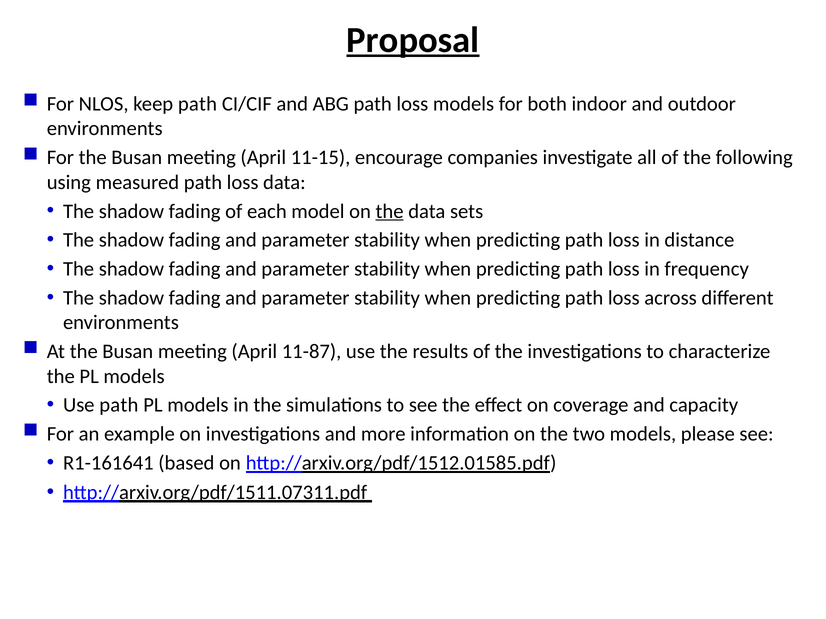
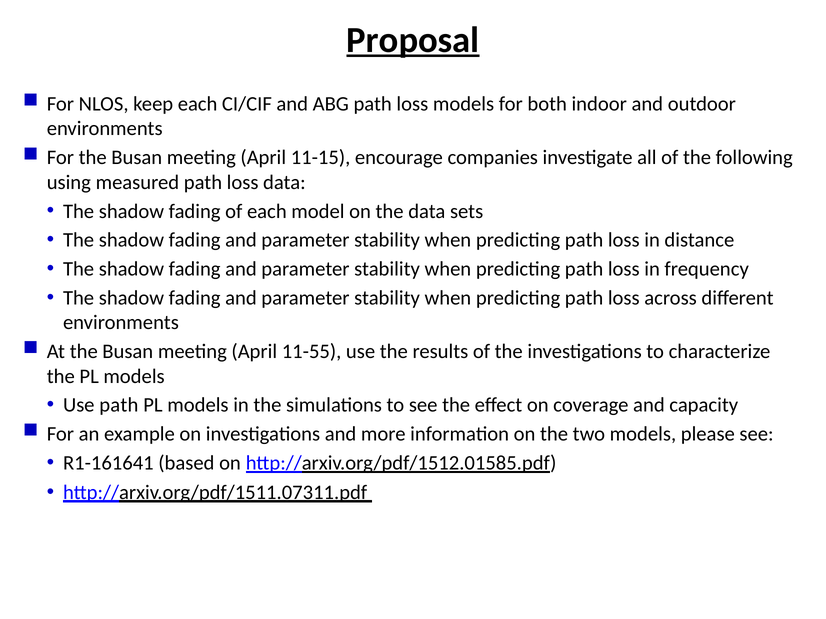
keep path: path -> each (198, 104)
the underline: present -> none (390, 211)
11-87: 11-87 -> 11-55 (312, 352)
